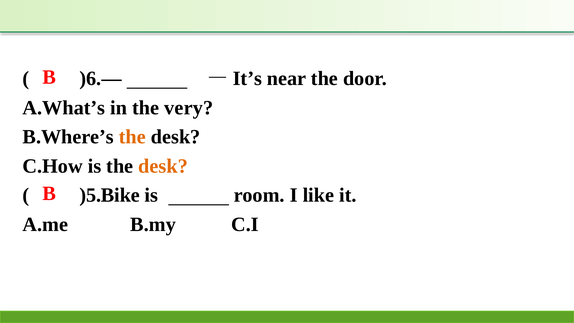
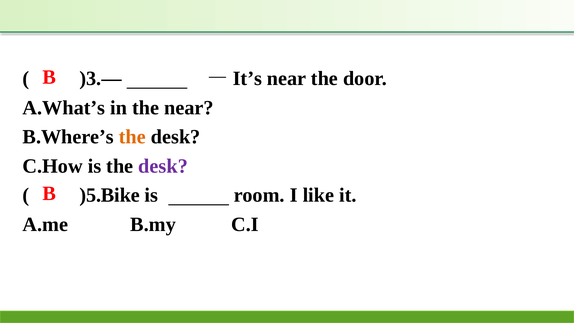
)6.—: )6.— -> )3.— (101, 79)
the very: very -> near (189, 108)
desk colour: orange -> purple (163, 166)
